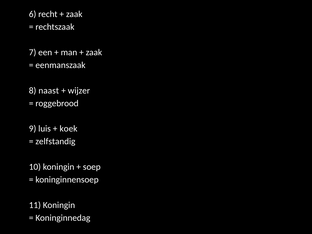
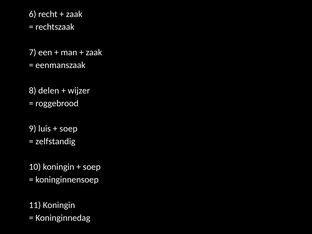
naast: naast -> delen (49, 91)
koek: koek -> soep (69, 129)
